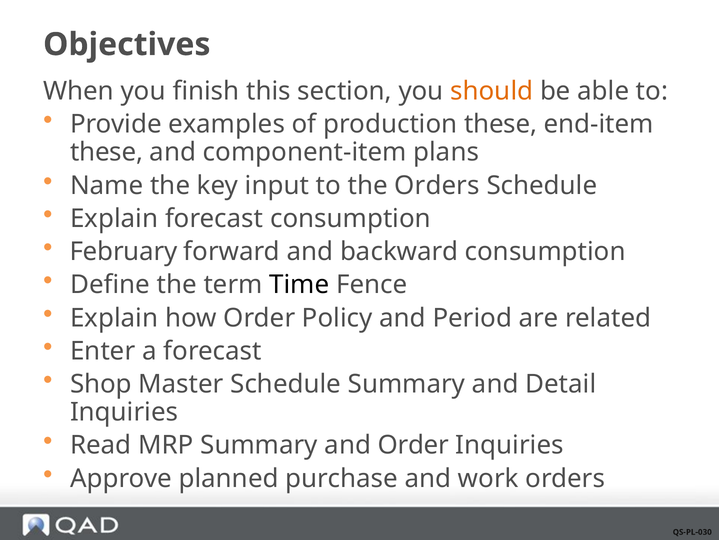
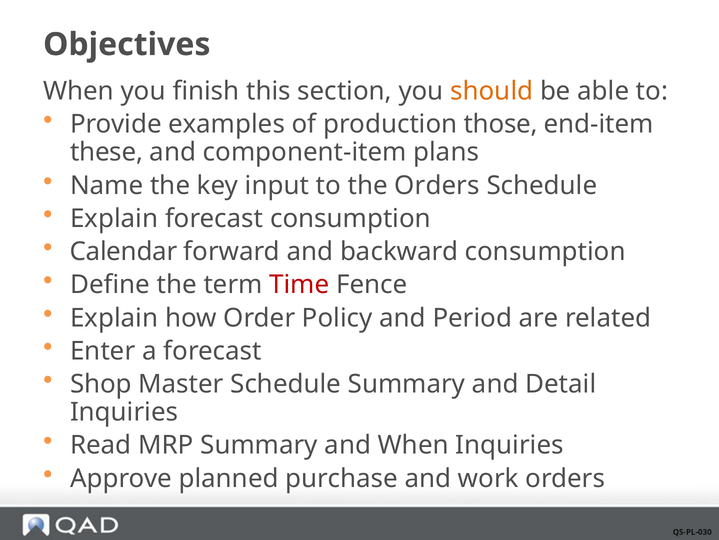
production these: these -> those (501, 124)
February: February -> Calendar (123, 251)
Time colour: black -> red (299, 284)
and Order: Order -> When (413, 445)
